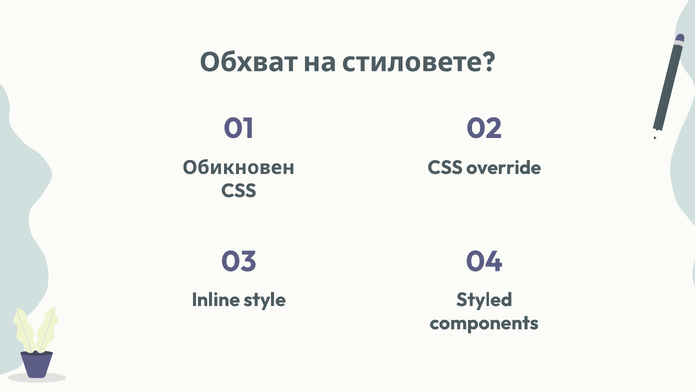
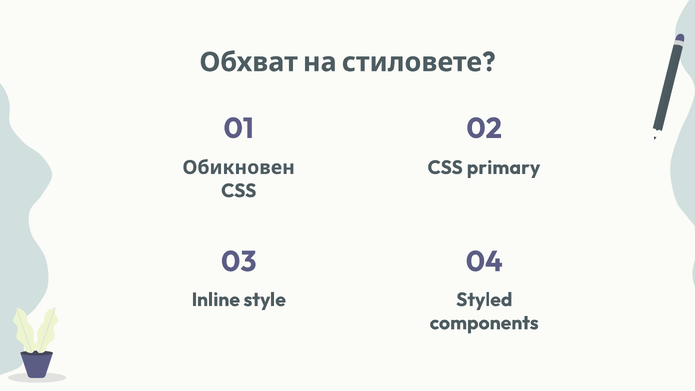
override: override -> primary (504, 168)
